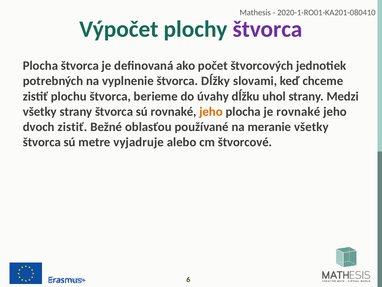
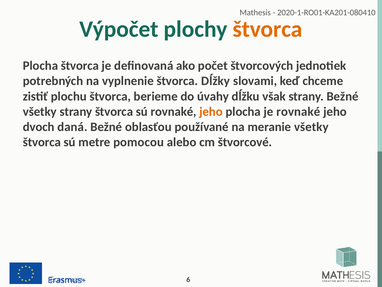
štvorca colour: purple -> orange (268, 29)
uhol: uhol -> však (274, 96)
strany Medzi: Medzi -> Bežné (343, 96)
dvoch zistiť: zistiť -> daná (72, 127)
vyjadruje: vyjadruje -> pomocou (139, 142)
